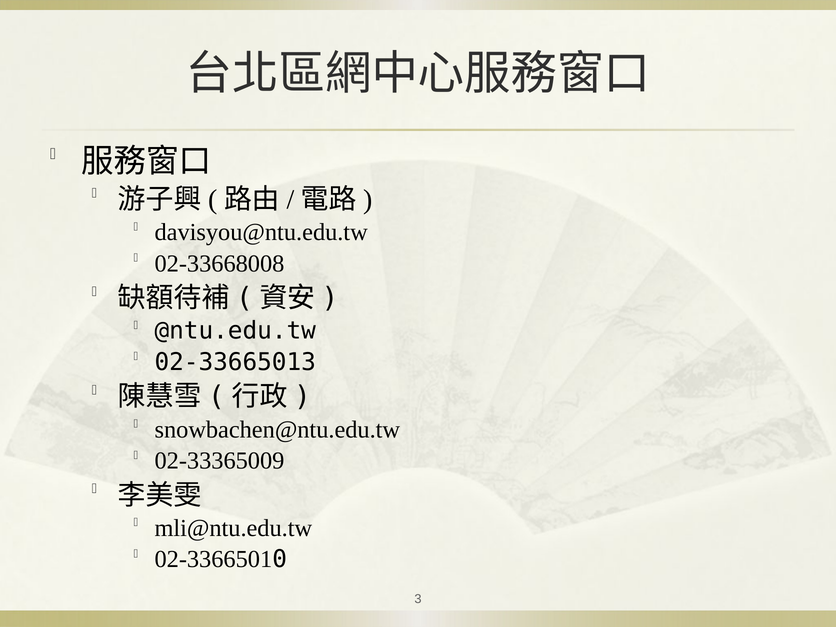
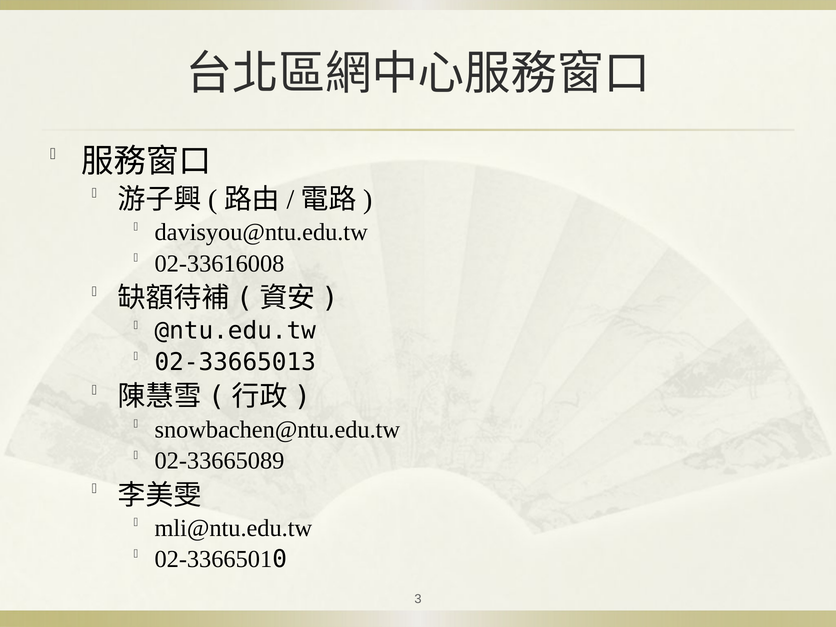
02-33668008: 02-33668008 -> 02-33616008 (219, 264)
02-33365009: 02-33365009 -> 02-33665089 (219, 461)
